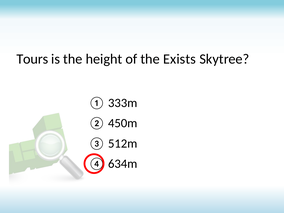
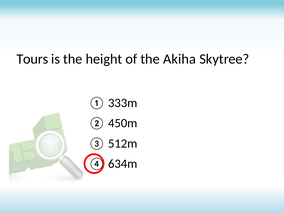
Exists: Exists -> Akiha (179, 59)
